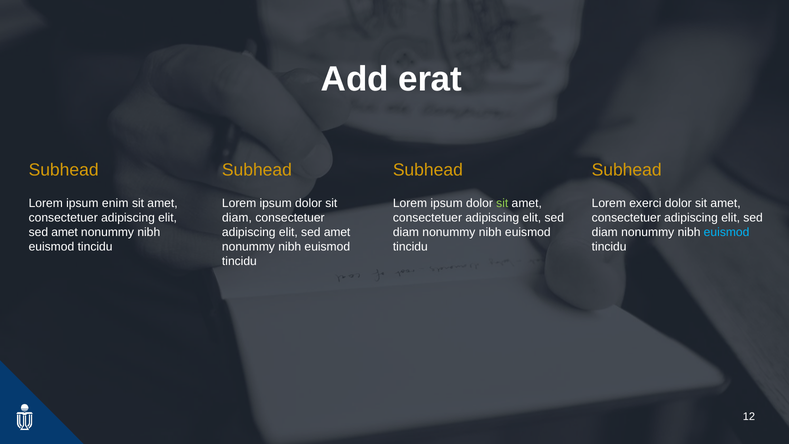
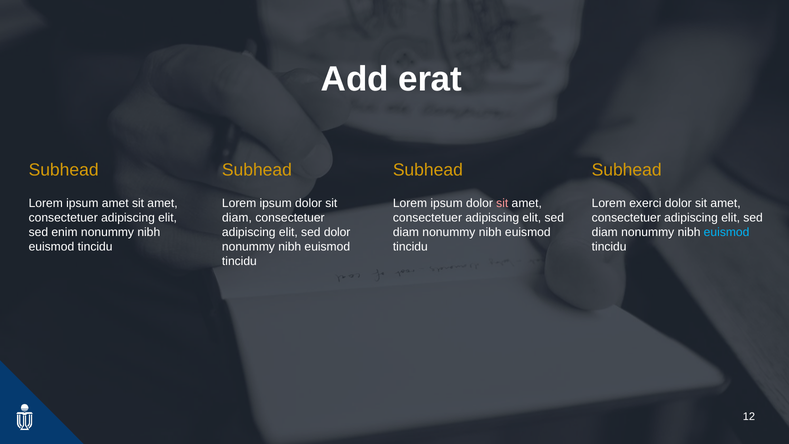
ipsum enim: enim -> amet (115, 203)
sit colour: light green -> pink (502, 203)
amet: amet -> enim (64, 232)
amet: amet -> dolor (337, 232)
